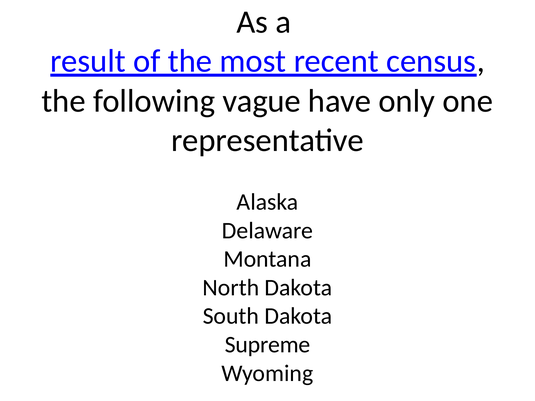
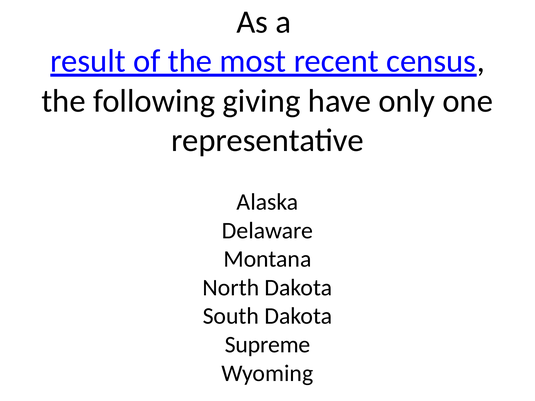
vague: vague -> giving (261, 101)
